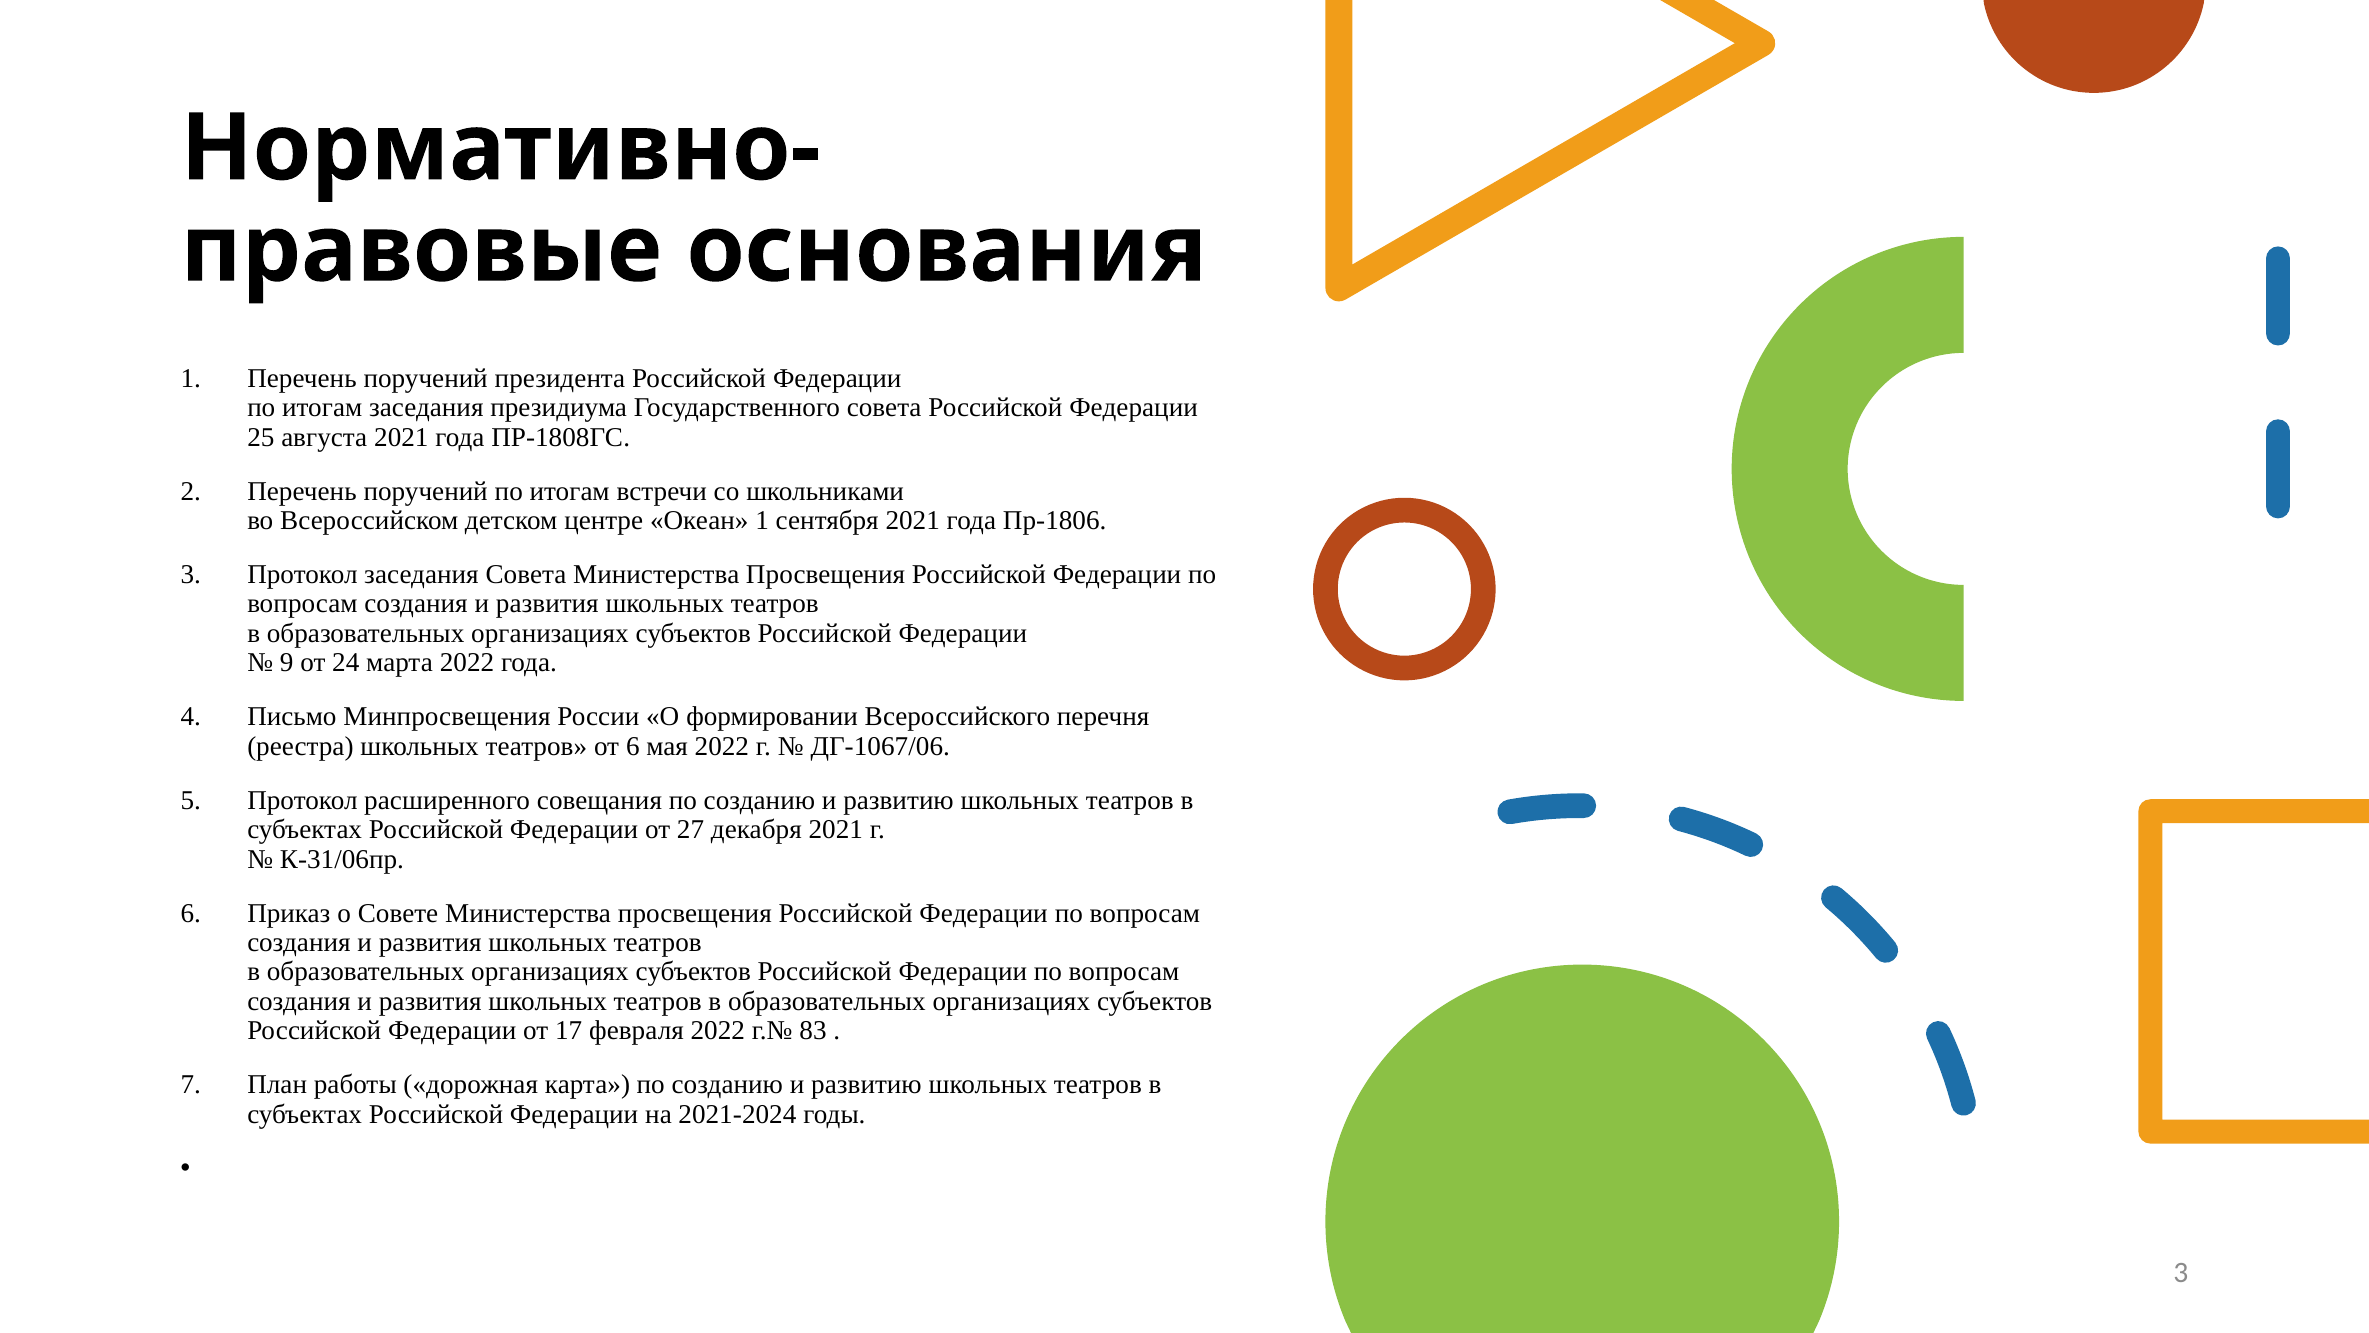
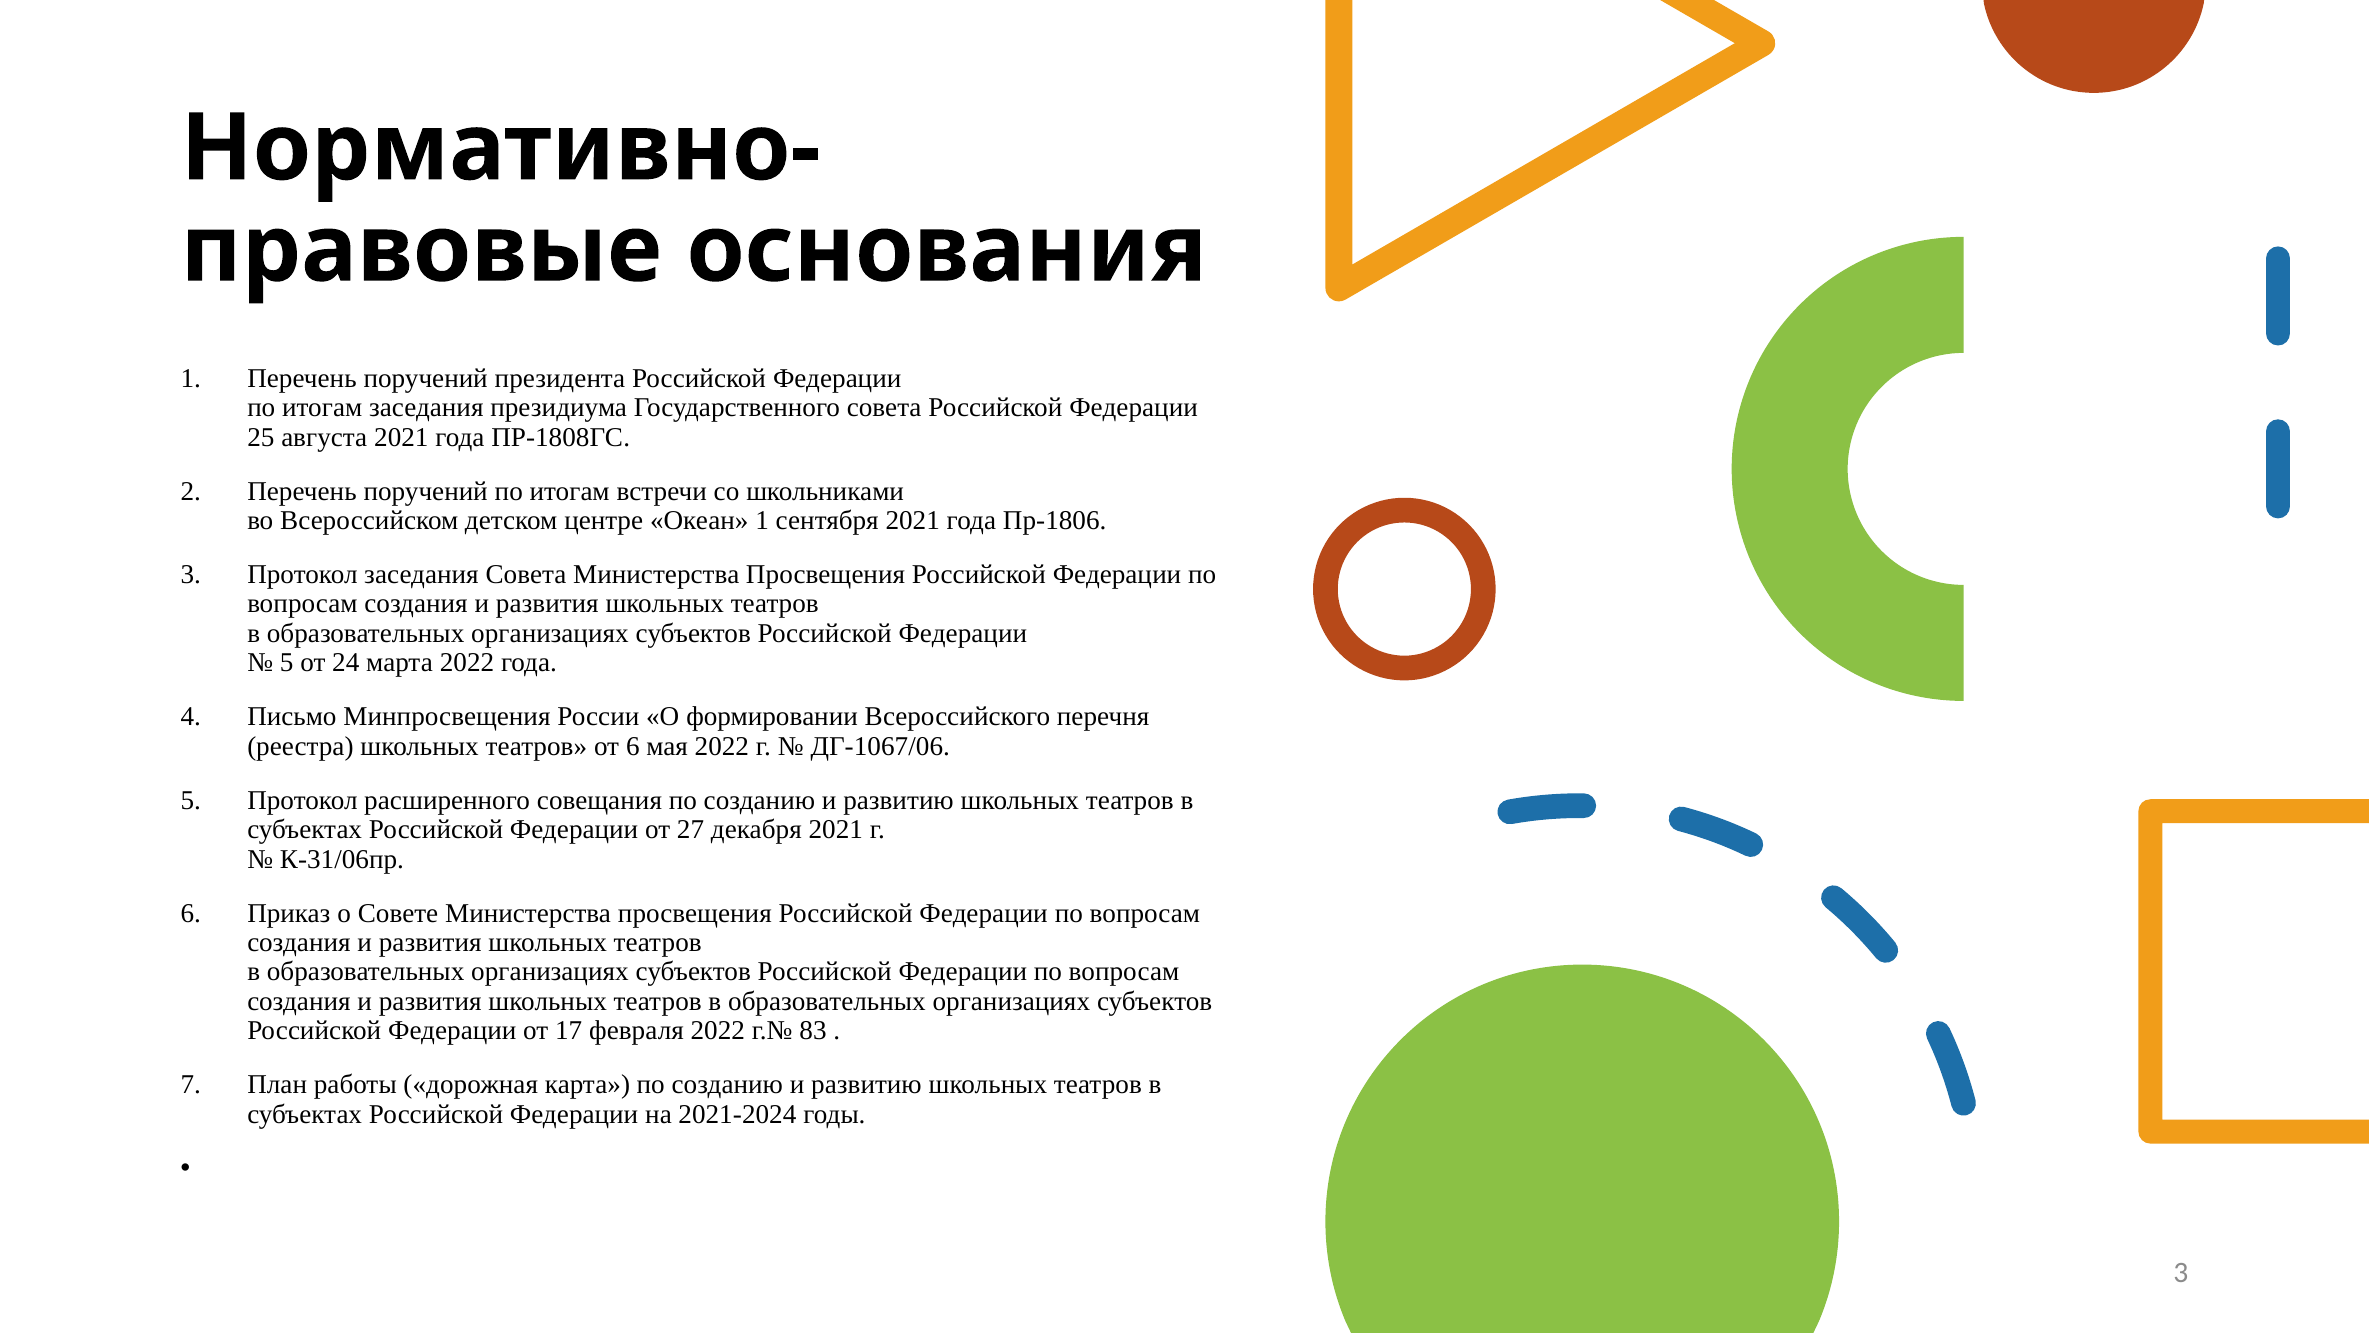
9: 9 -> 5 (287, 663)
